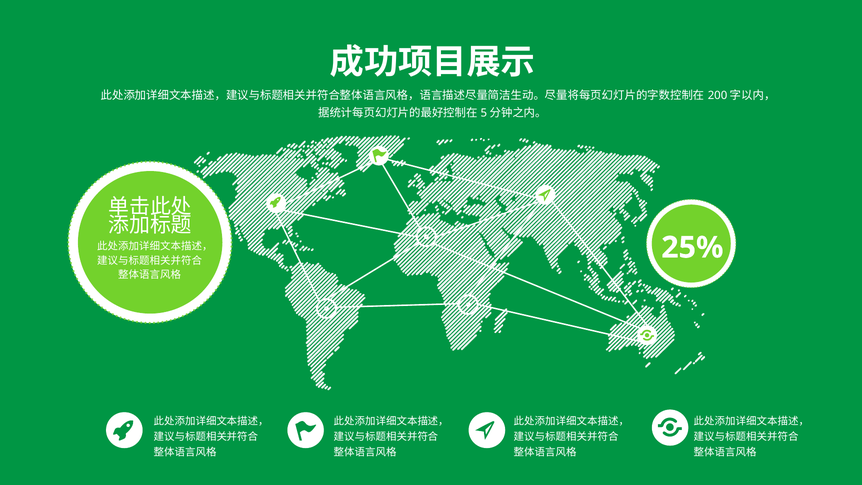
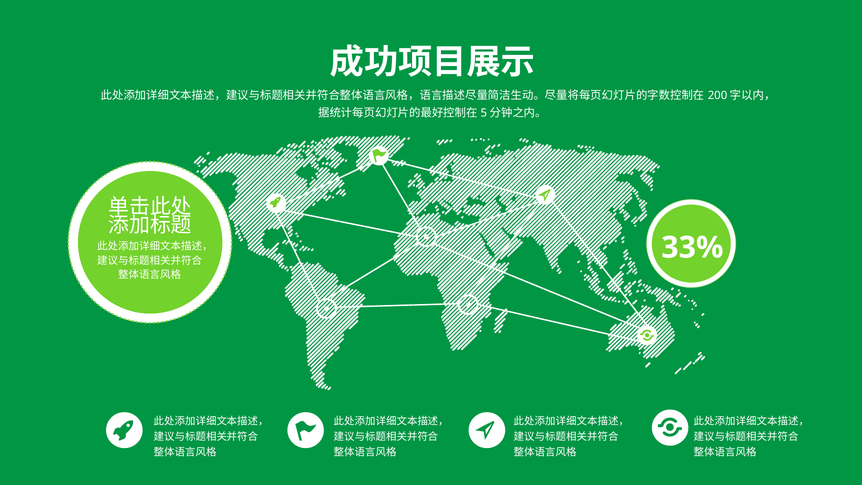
25%: 25% -> 33% (692, 247)
